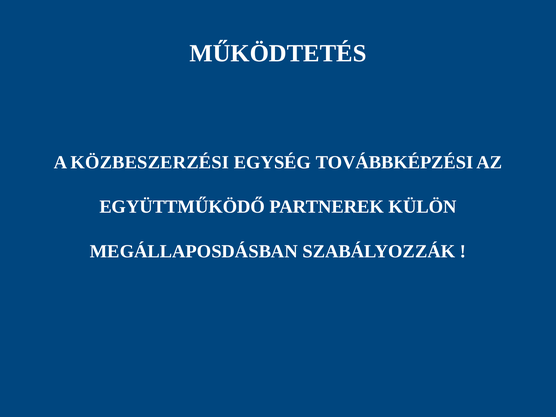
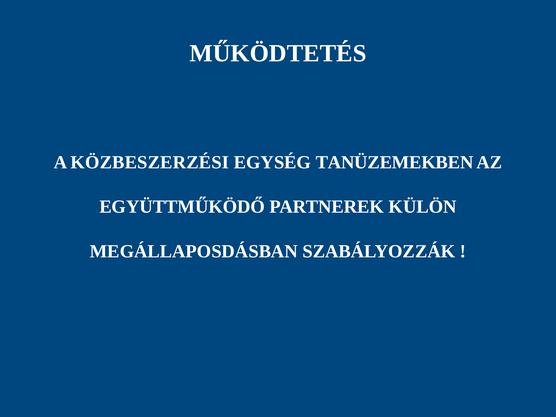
TOVÁBBKÉPZÉSI: TOVÁBBKÉPZÉSI -> TANÜZEMEKBEN (395, 162)
